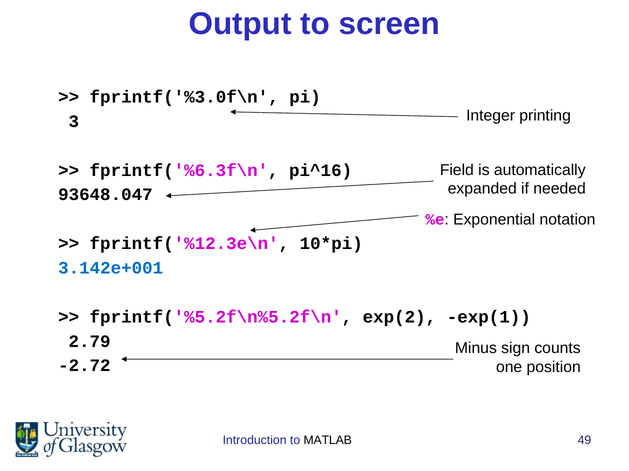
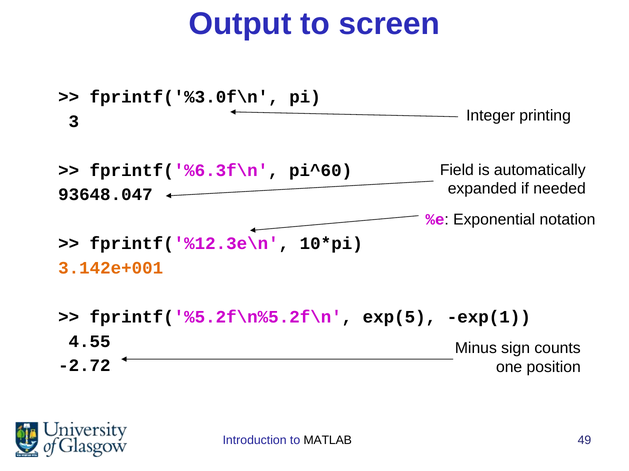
pi^16: pi^16 -> pi^60 (321, 171)
3.142e+001 colour: blue -> orange (111, 268)
exp(2: exp(2 -> exp(5 (399, 317)
2.79: 2.79 -> 4.55 (90, 342)
